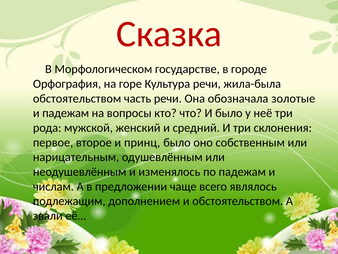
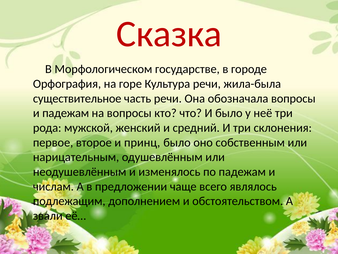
обстоятельством: обстоятельством -> существительное (77, 98)
обозначала золотые: золотые -> вопросы (293, 98)
